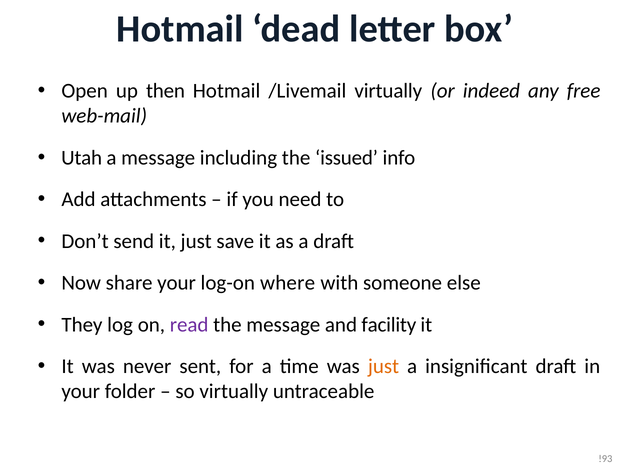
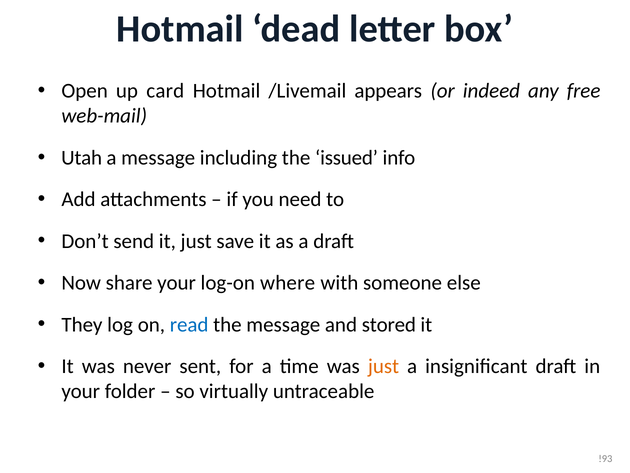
then: then -> card (165, 91)
/Livemail virtually: virtually -> appears (388, 91)
read colour: purple -> blue (189, 324)
facility: facility -> stored (389, 324)
